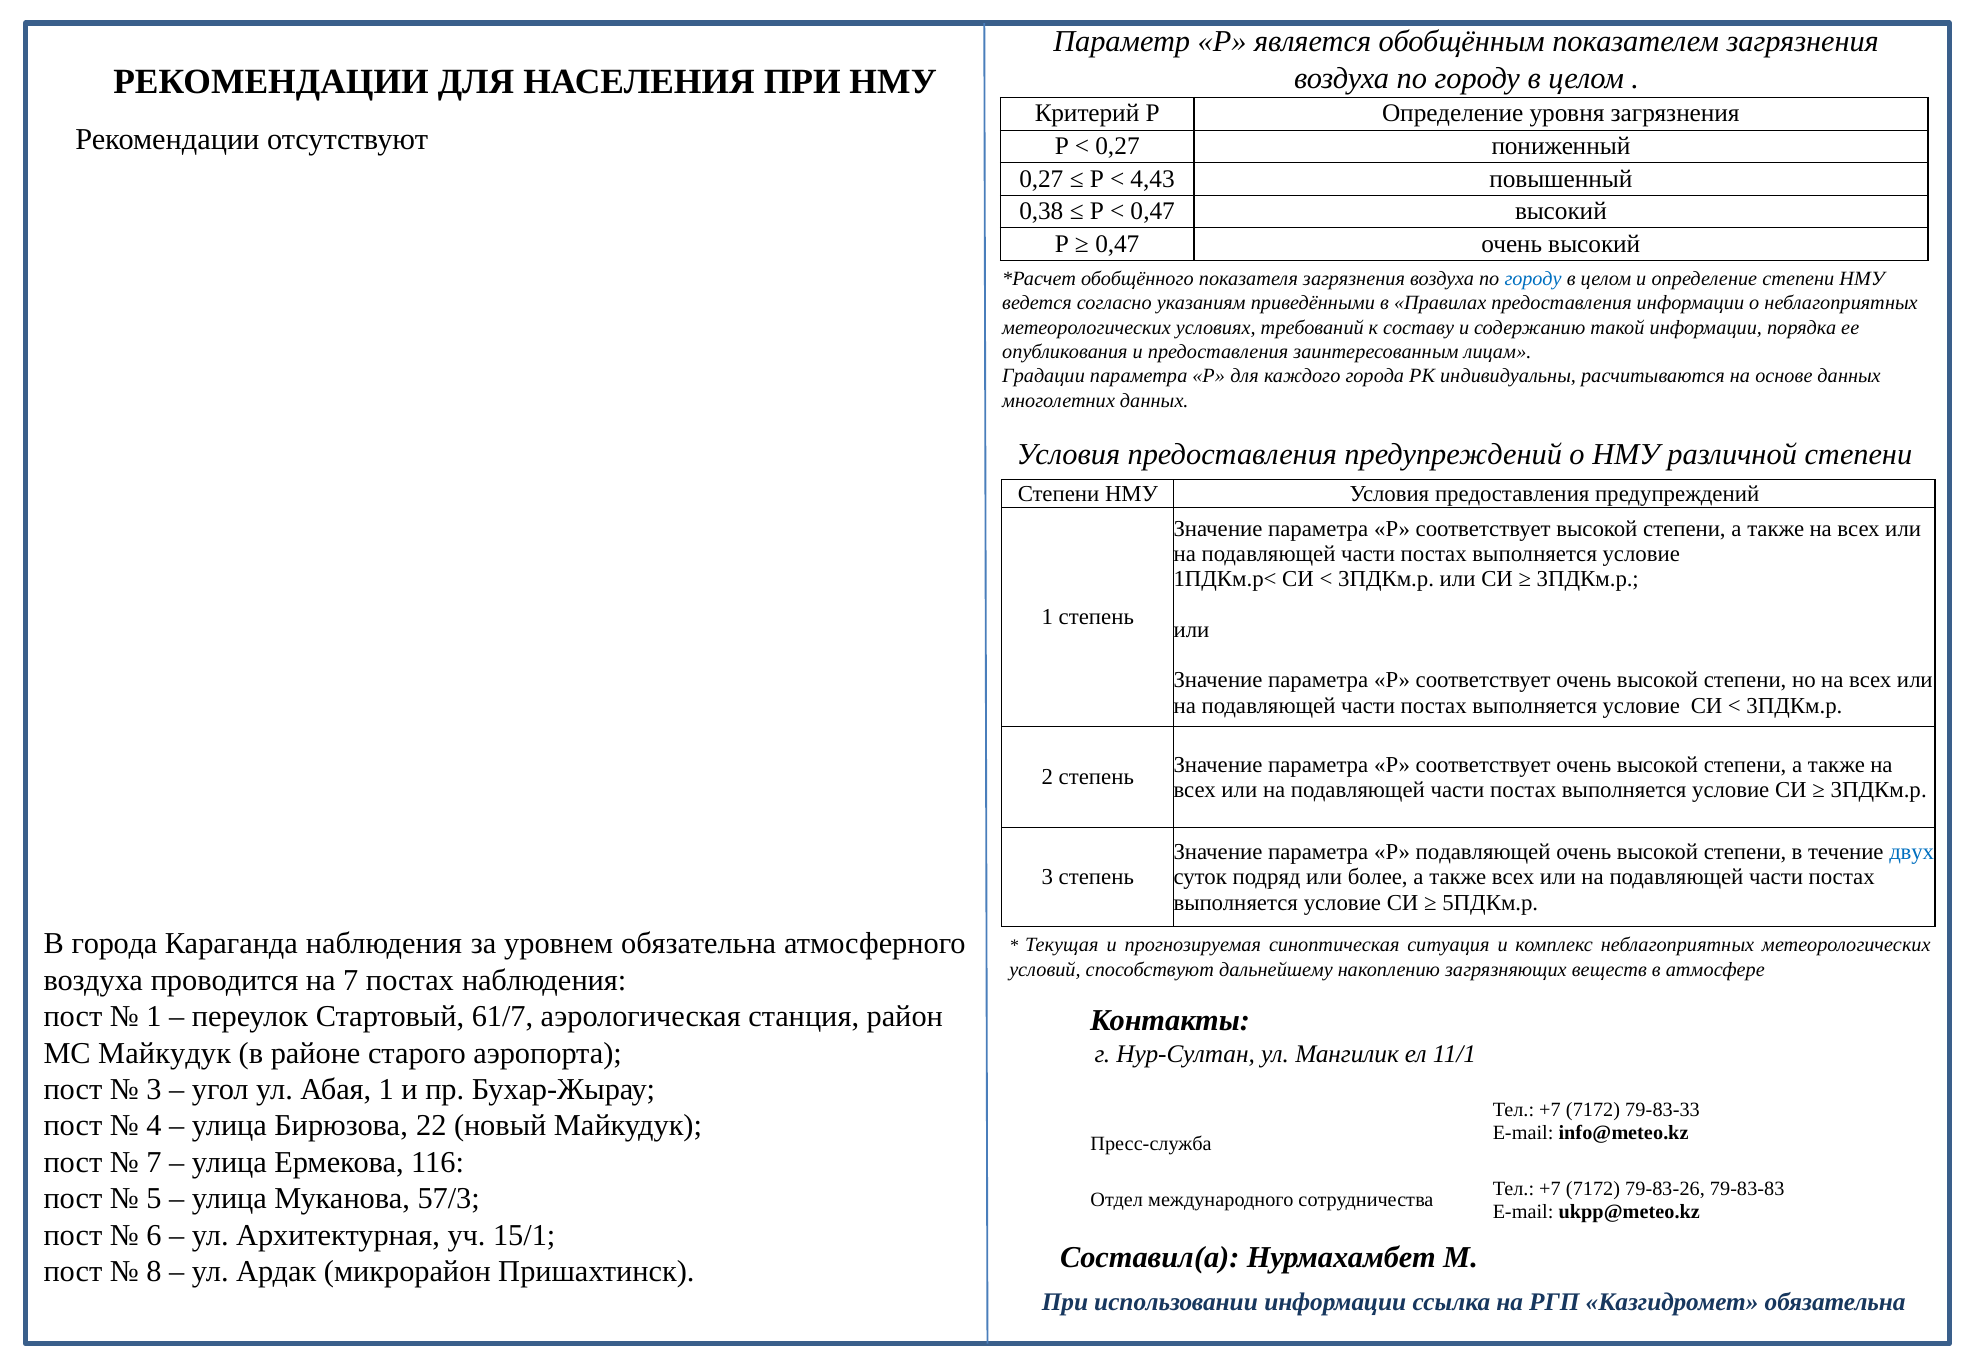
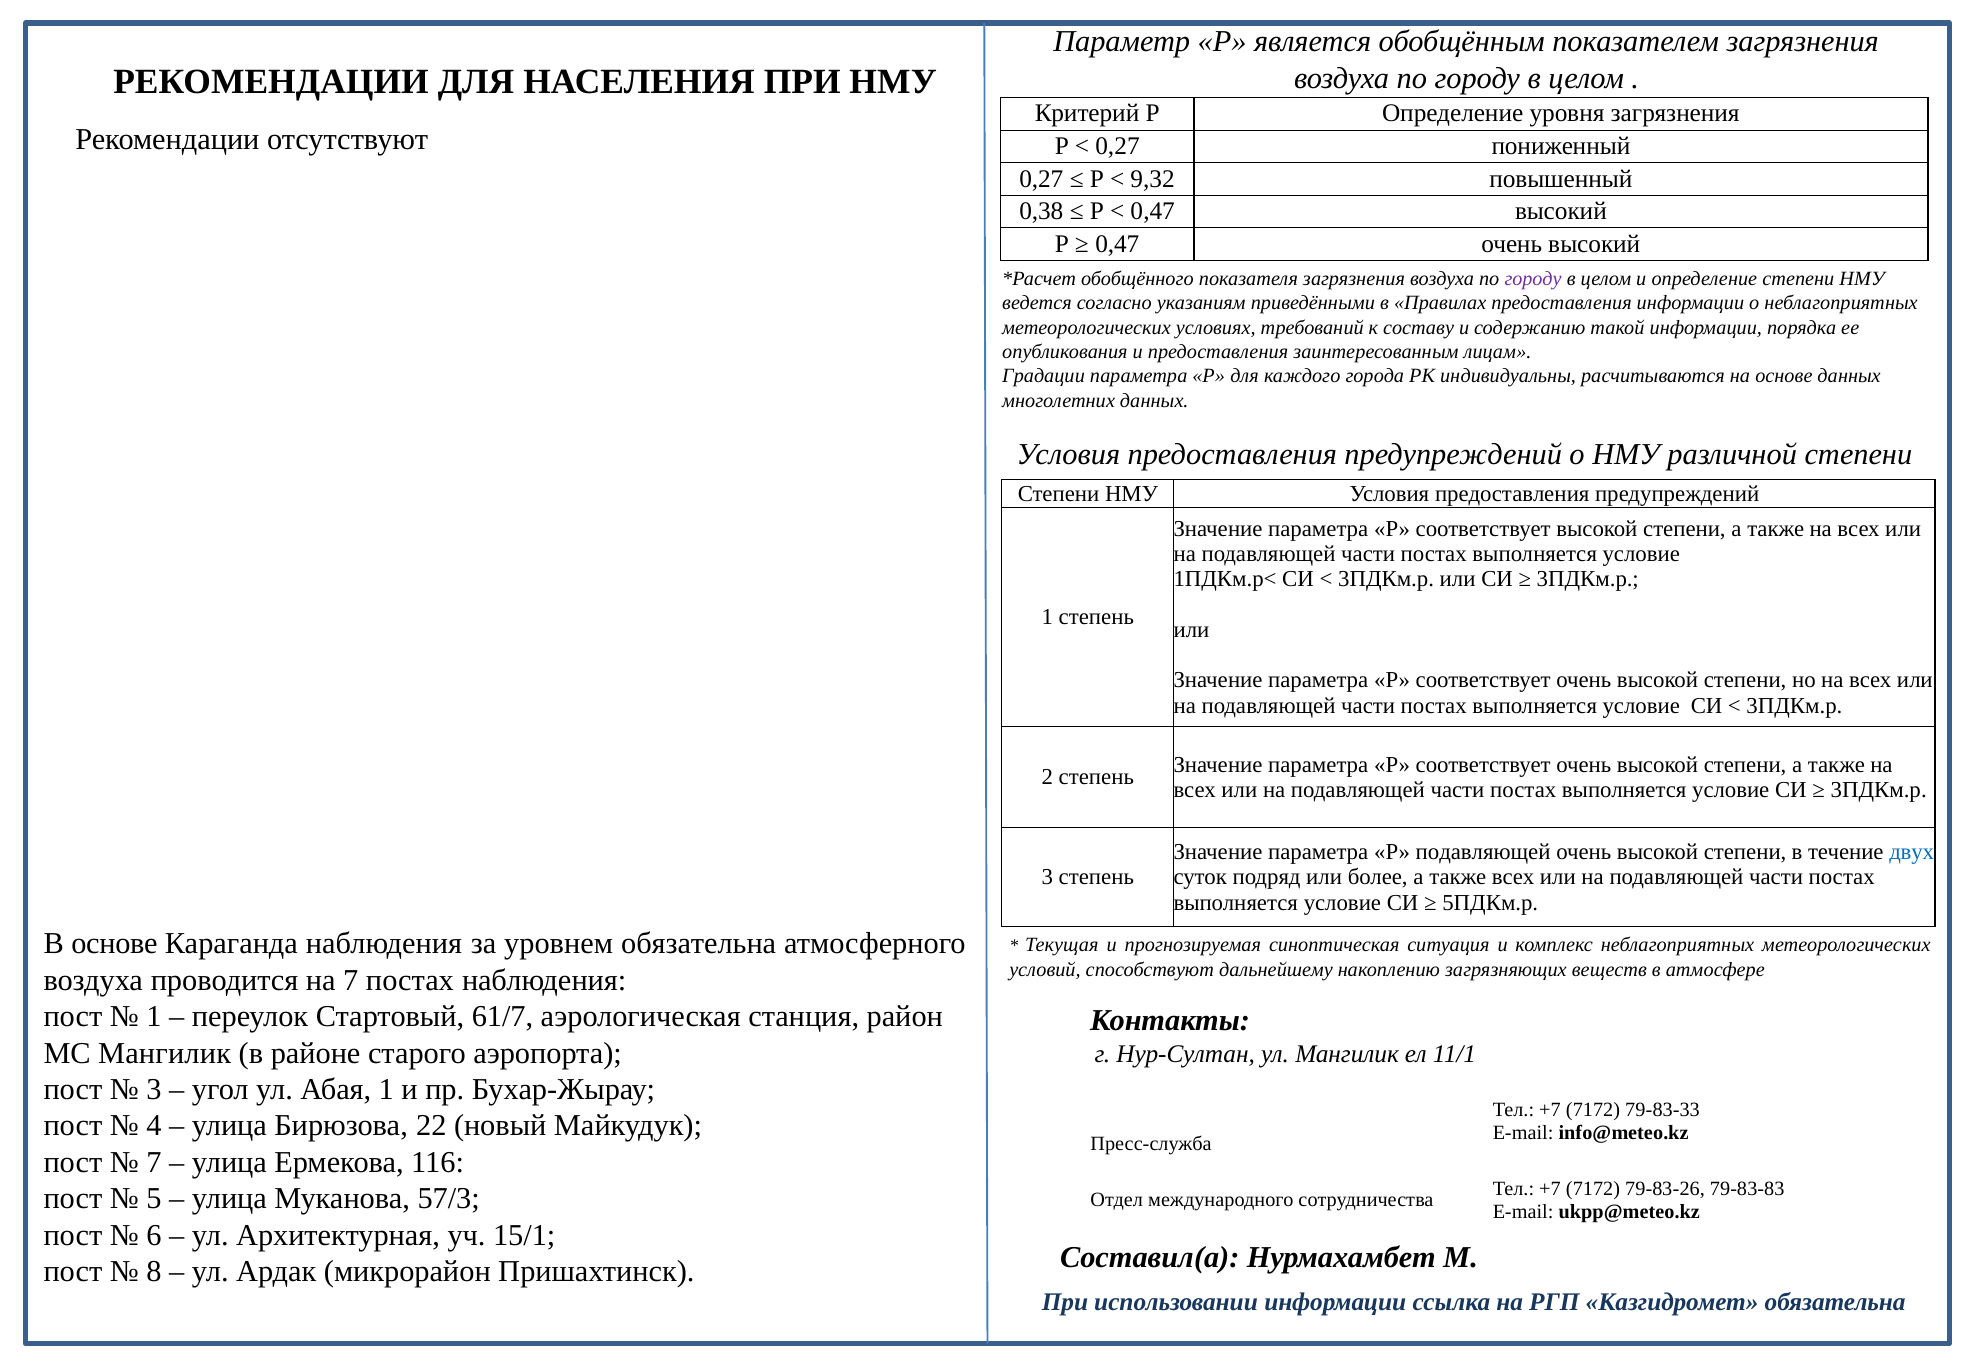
4,43: 4,43 -> 9,32 (1153, 179)
городу colour: blue -> purple (1533, 279)
В города: города -> основе (114, 944)
МС Майкудук: Майкудук -> Мангилик (165, 1053)
